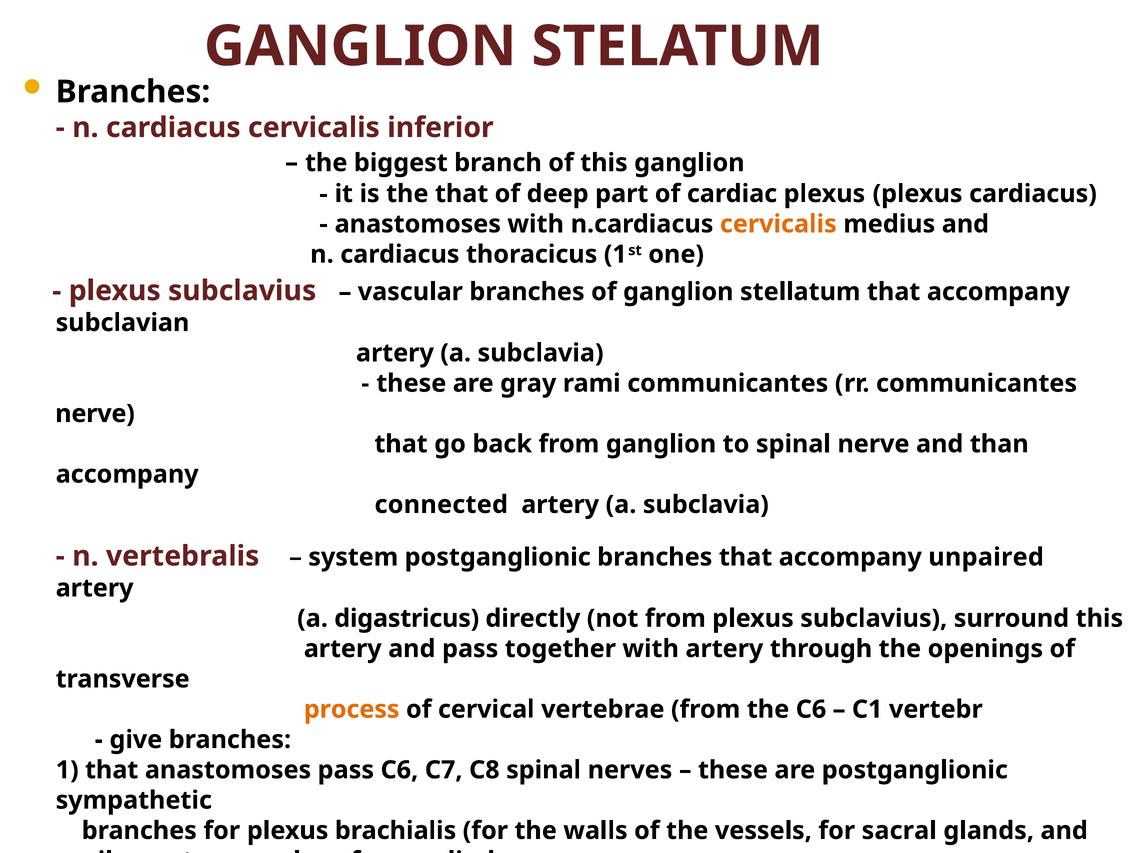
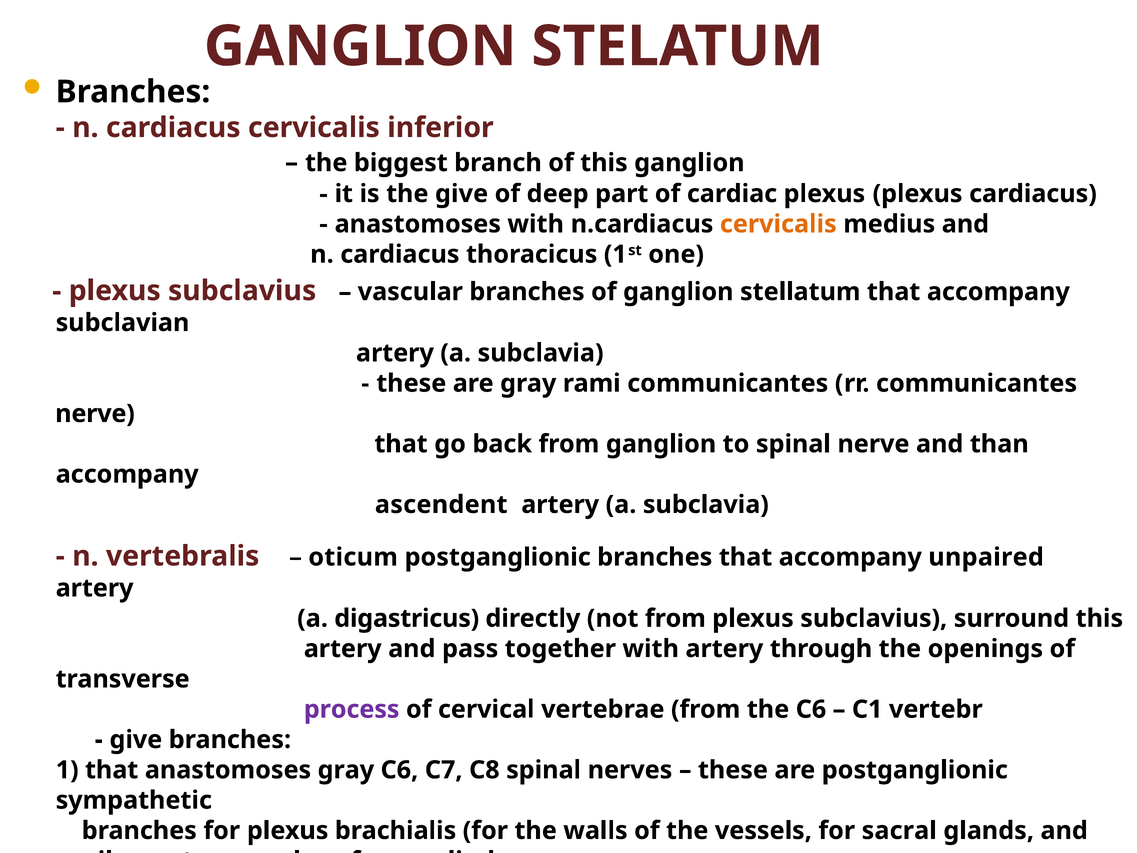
the that: that -> give (462, 194)
connected: connected -> ascendent (441, 504)
system: system -> oticum (353, 557)
process colour: orange -> purple (352, 709)
anastomoses pass: pass -> gray (346, 770)
